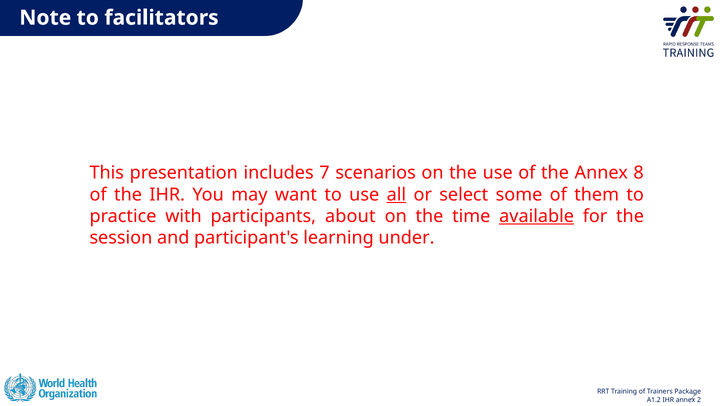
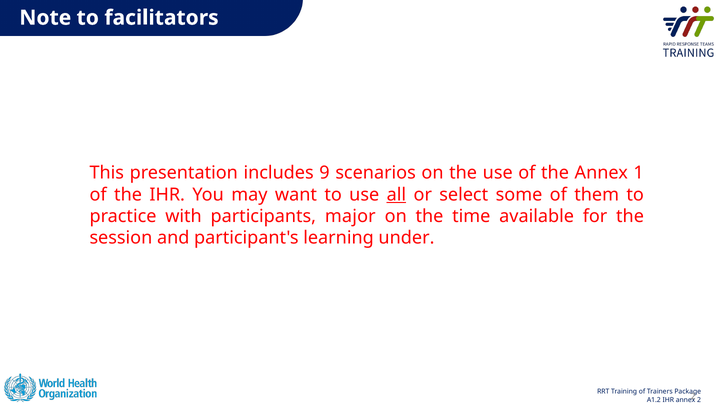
7: 7 -> 9 (325, 173)
8: 8 -> 1 (639, 173)
about: about -> major (350, 216)
available underline: present -> none (537, 216)
